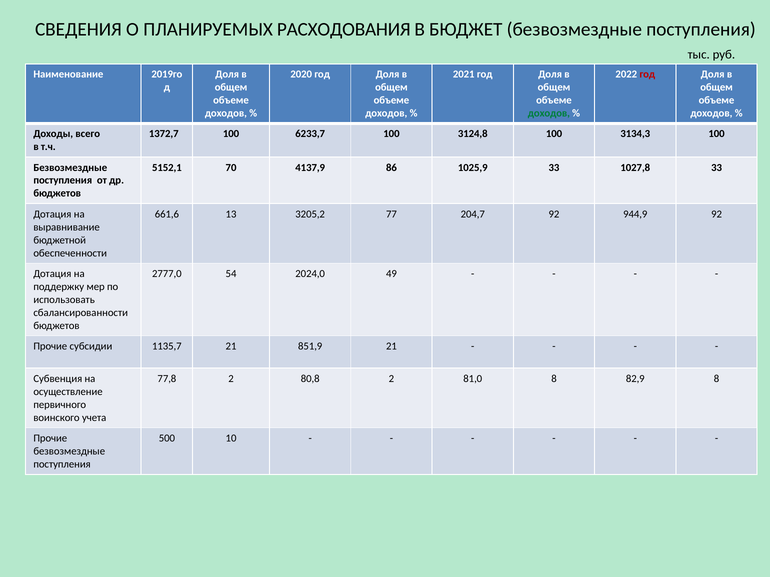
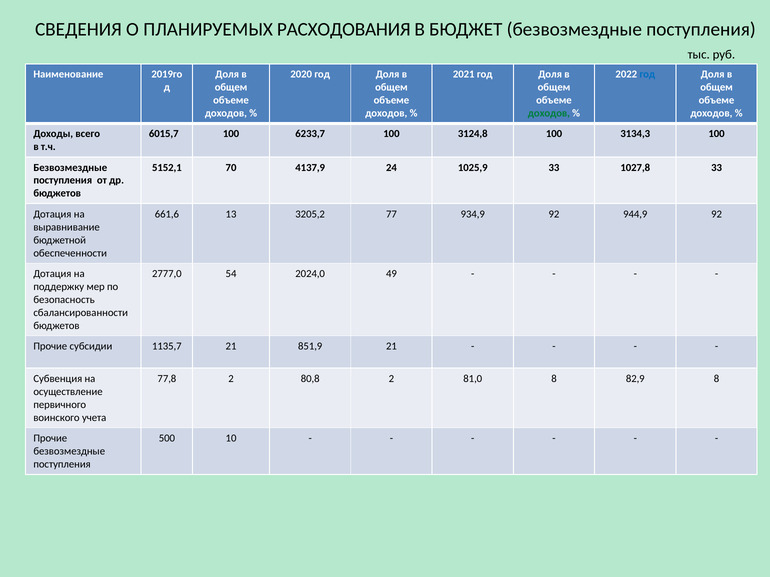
год colour: red -> blue (647, 74)
1372,7: 1372,7 -> 6015,7 (164, 134)
86: 86 -> 24 (391, 168)
204,7: 204,7 -> 934,9 (473, 214)
использовать: использовать -> безопасность (64, 300)
